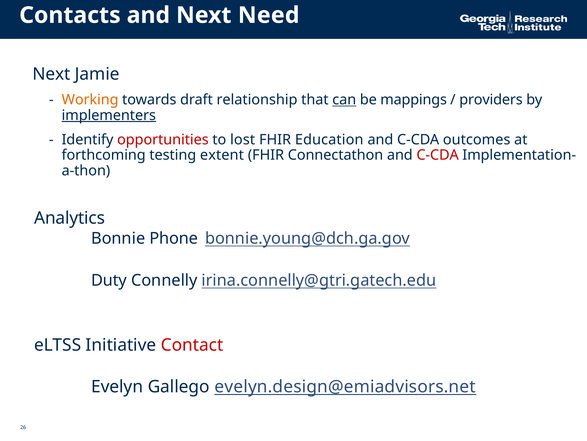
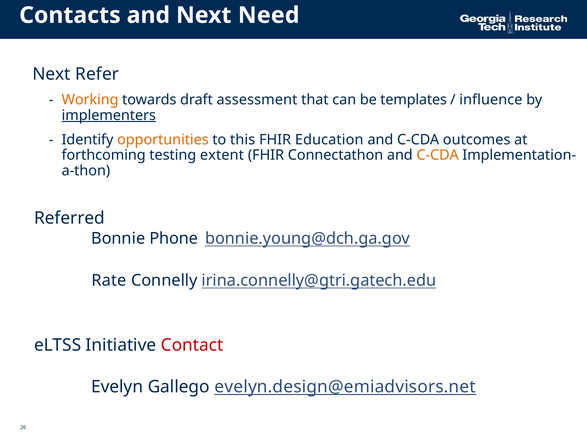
Jamie: Jamie -> Refer (97, 74)
relationship: relationship -> assessment (257, 100)
can underline: present -> none (344, 100)
mappings: mappings -> templates (414, 100)
providers: providers -> influence (491, 100)
opportunities colour: red -> orange (163, 139)
lost: lost -> this (243, 139)
C-CDA colour: red -> orange (438, 155)
Analytics: Analytics -> Referred (70, 218)
Duty: Duty -> Rate (109, 280)
